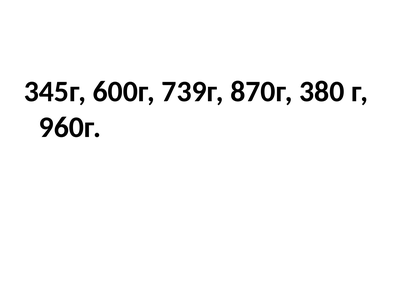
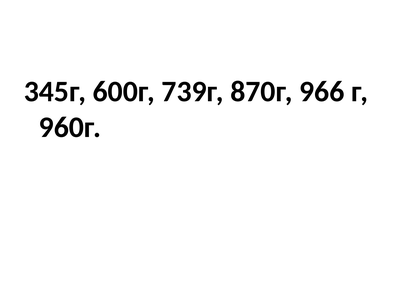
380: 380 -> 966 (322, 91)
